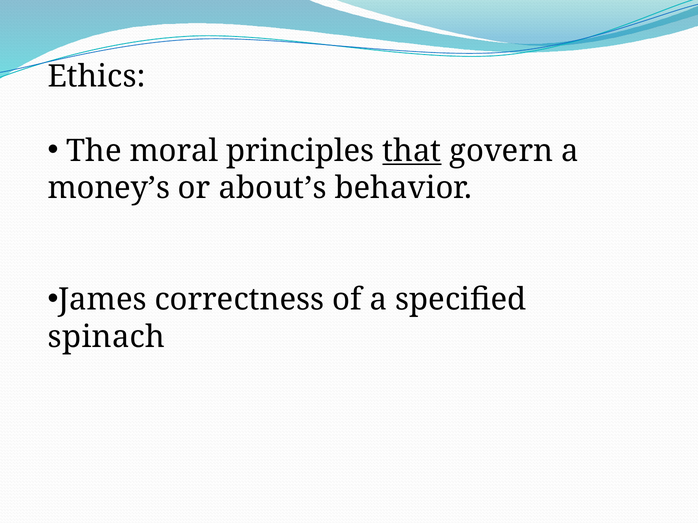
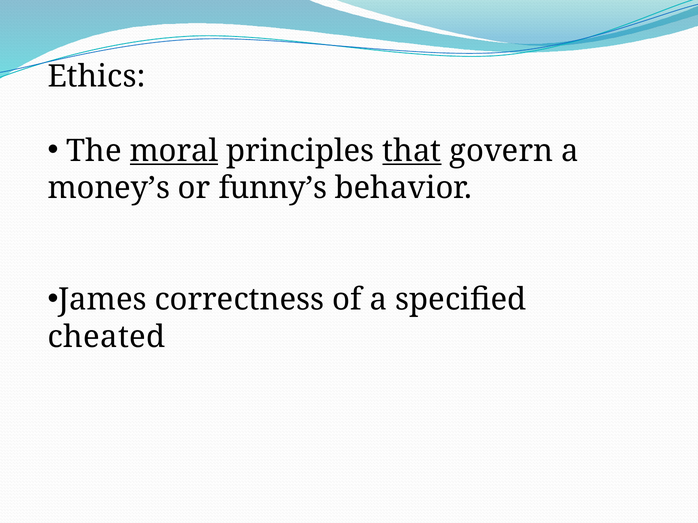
moral underline: none -> present (174, 151)
about’s: about’s -> funny’s (273, 188)
spinach: spinach -> cheated (107, 337)
